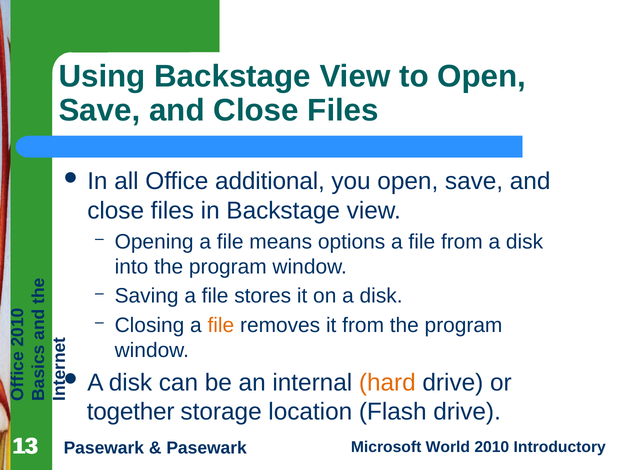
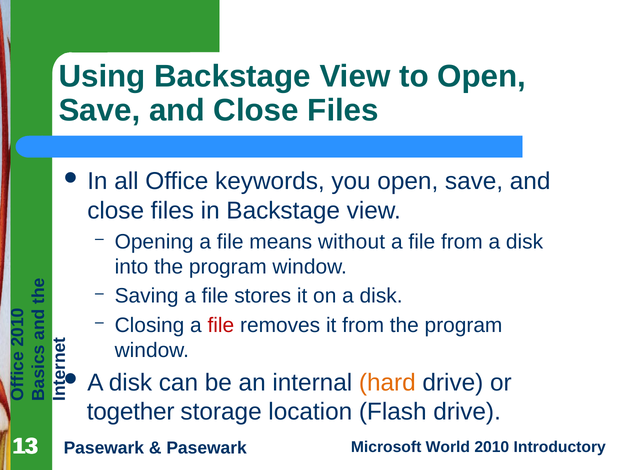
additional: additional -> keywords (270, 181)
options: options -> without (351, 242)
file colour: orange -> red (221, 325)
